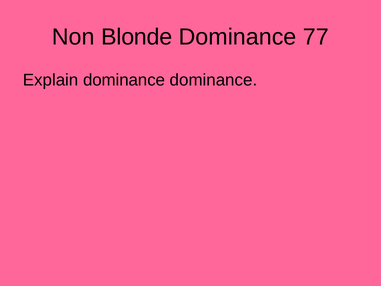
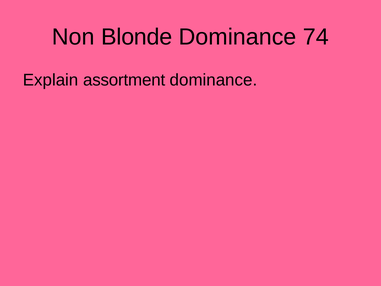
77: 77 -> 74 (316, 37)
Explain dominance: dominance -> assortment (124, 80)
